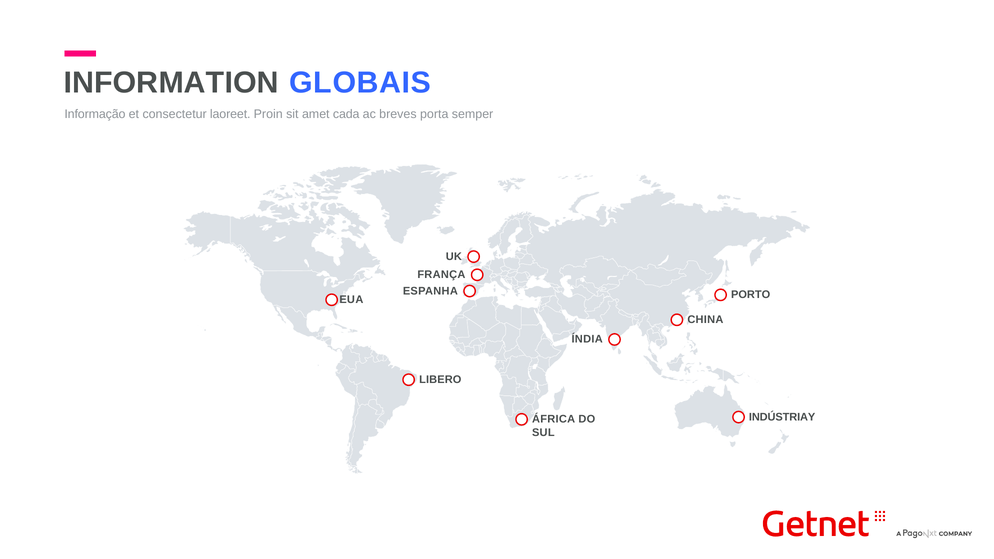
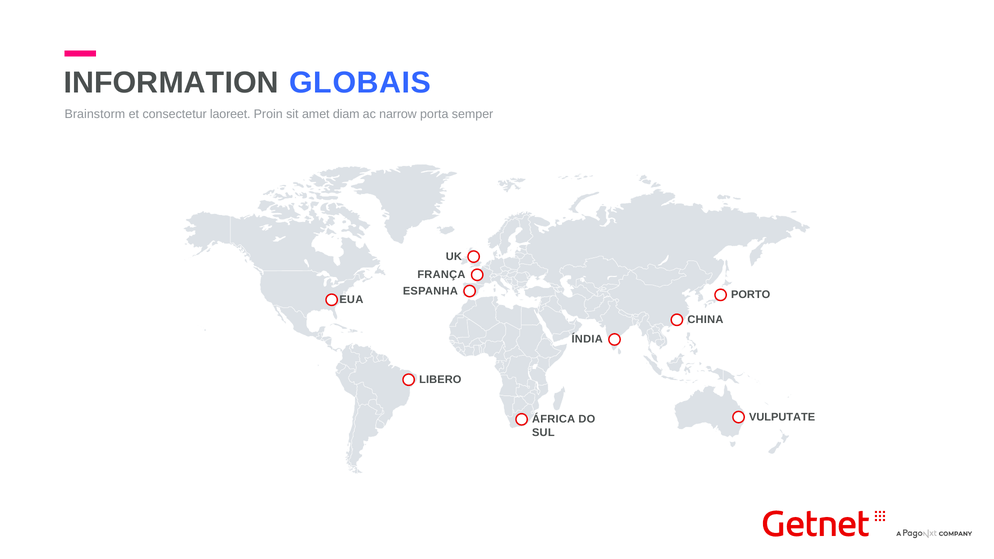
Informação: Informação -> Brainstorm (95, 114)
cada: cada -> diam (346, 114)
breves: breves -> narrow (398, 114)
INDÚSTRIAY: INDÚSTRIAY -> VULPUTATE (782, 417)
